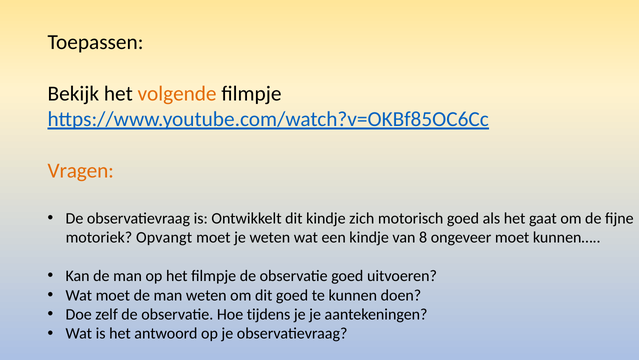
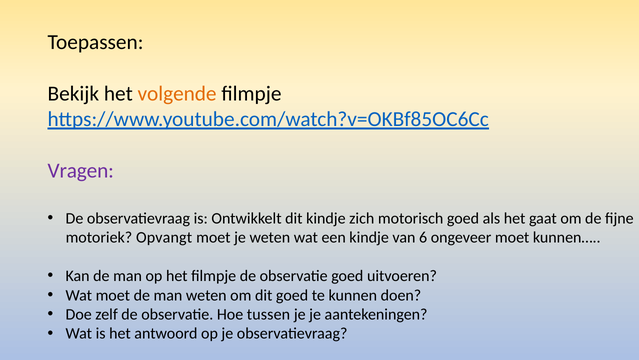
Vragen colour: orange -> purple (81, 171)
8: 8 -> 6 (423, 237)
tijdens: tijdens -> tussen (268, 314)
